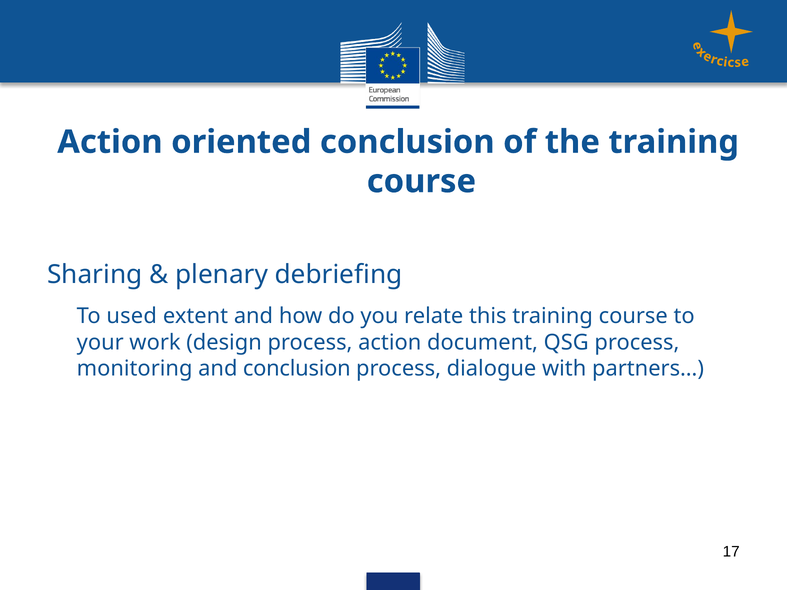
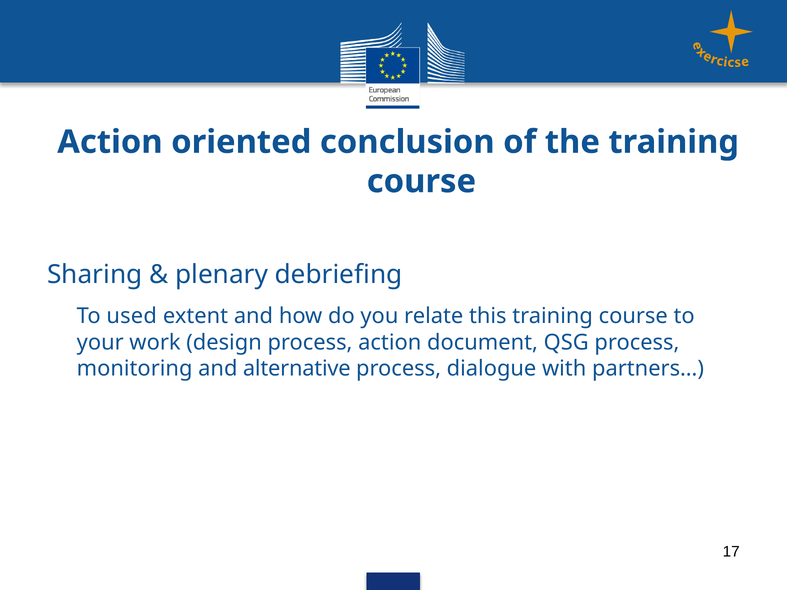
and conclusion: conclusion -> alternative (297, 369)
